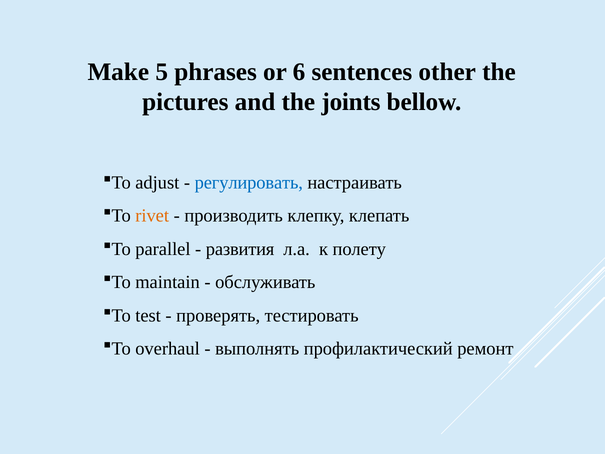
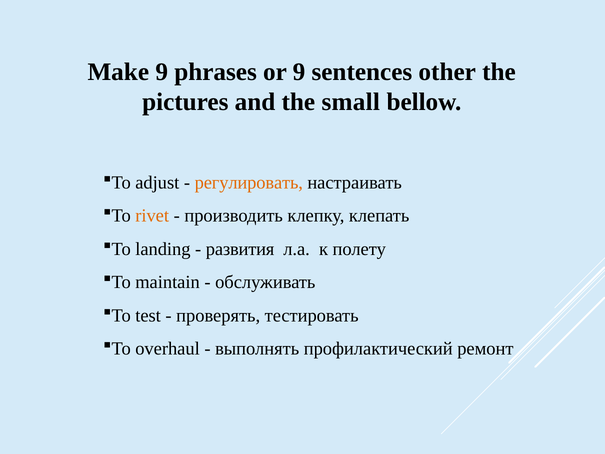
Make 5: 5 -> 9 (162, 72)
or 6: 6 -> 9 (299, 72)
joints: joints -> small (351, 102)
регулировать colour: blue -> orange (249, 182)
parallel: parallel -> landing (163, 249)
